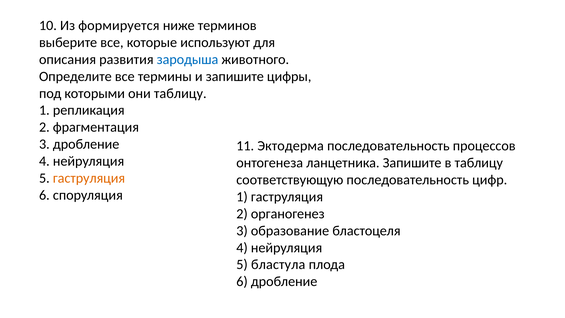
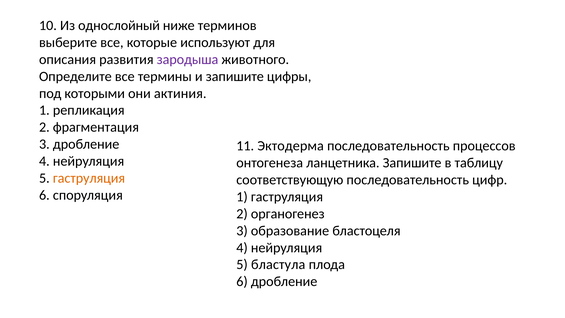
формируется: формируется -> однослойный (119, 25)
зародыша colour: blue -> purple (188, 59)
они таблицу: таблицу -> актиния (180, 93)
